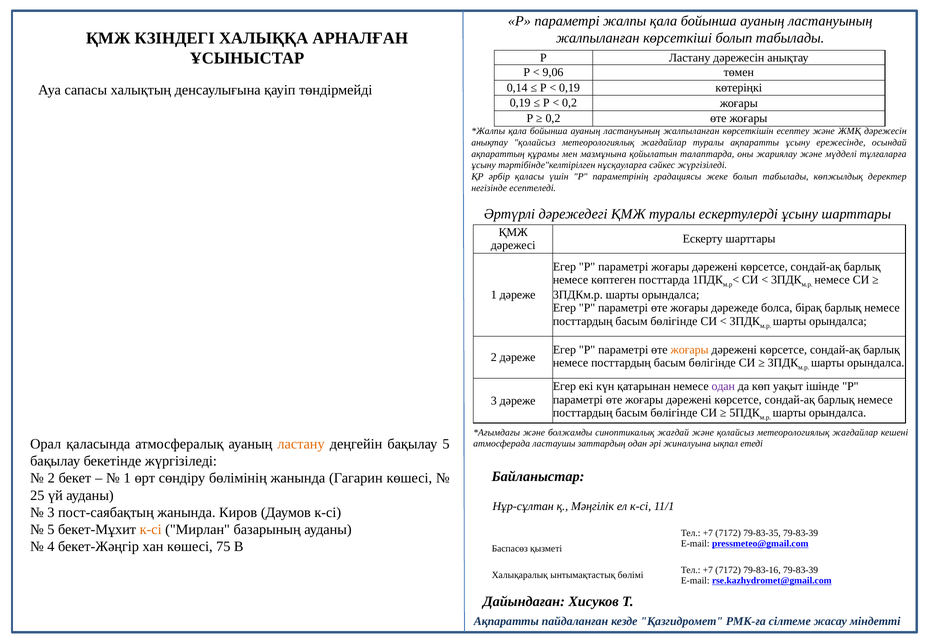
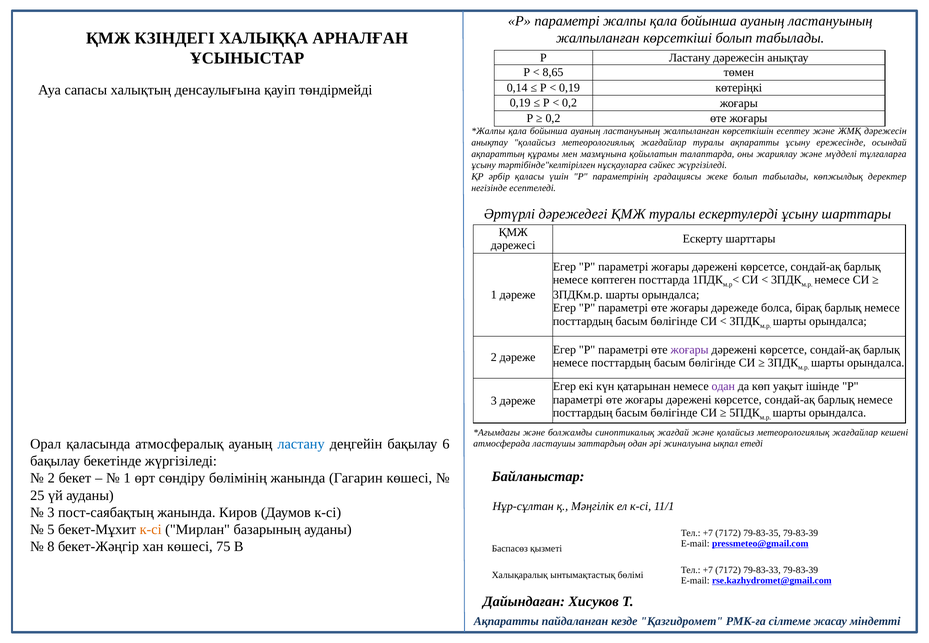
9,06: 9,06 -> 8,65 (553, 72)
жоғары colour: orange -> purple (690, 350)
ластану colour: orange -> blue (301, 444)
бақылау 5: 5 -> 6 (446, 444)
4: 4 -> 8 (51, 547)
79-83-16: 79-83-16 -> 79-83-33 (762, 570)
